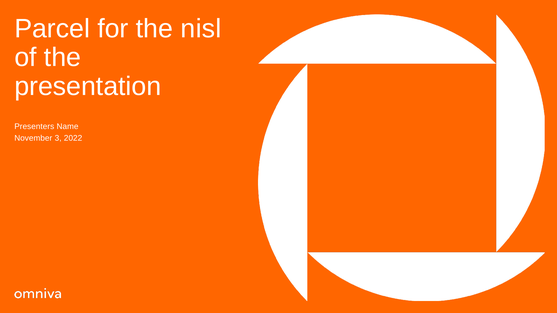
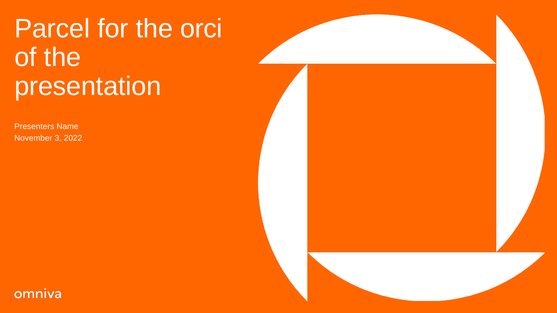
nisl: nisl -> orci (201, 29)
